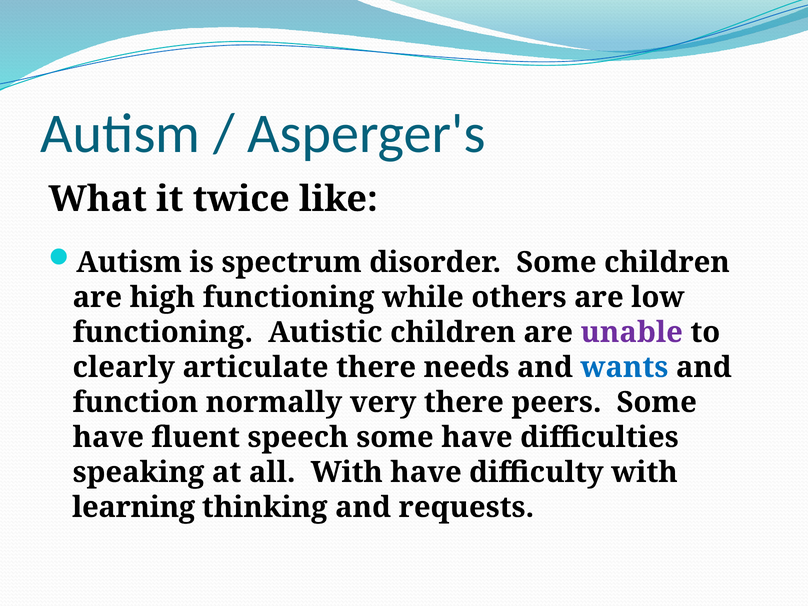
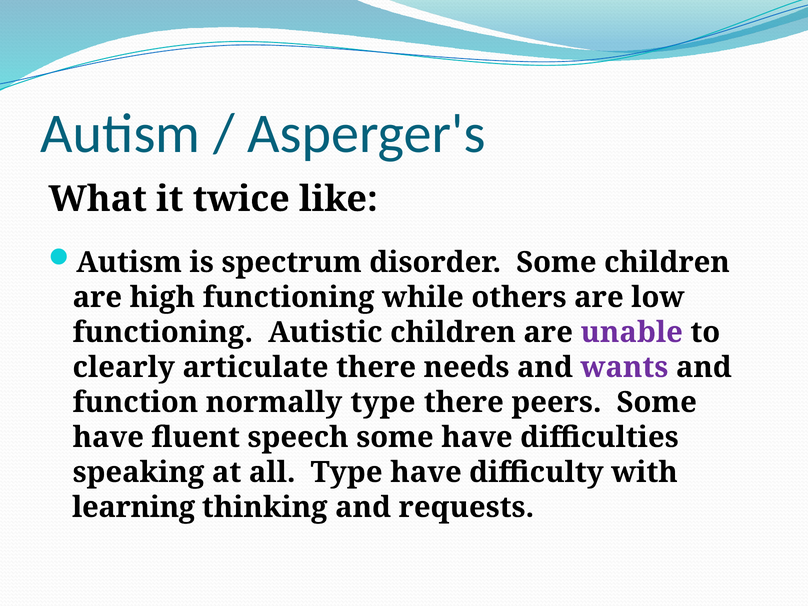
wants colour: blue -> purple (624, 367)
normally very: very -> type (383, 402)
all With: With -> Type (347, 472)
